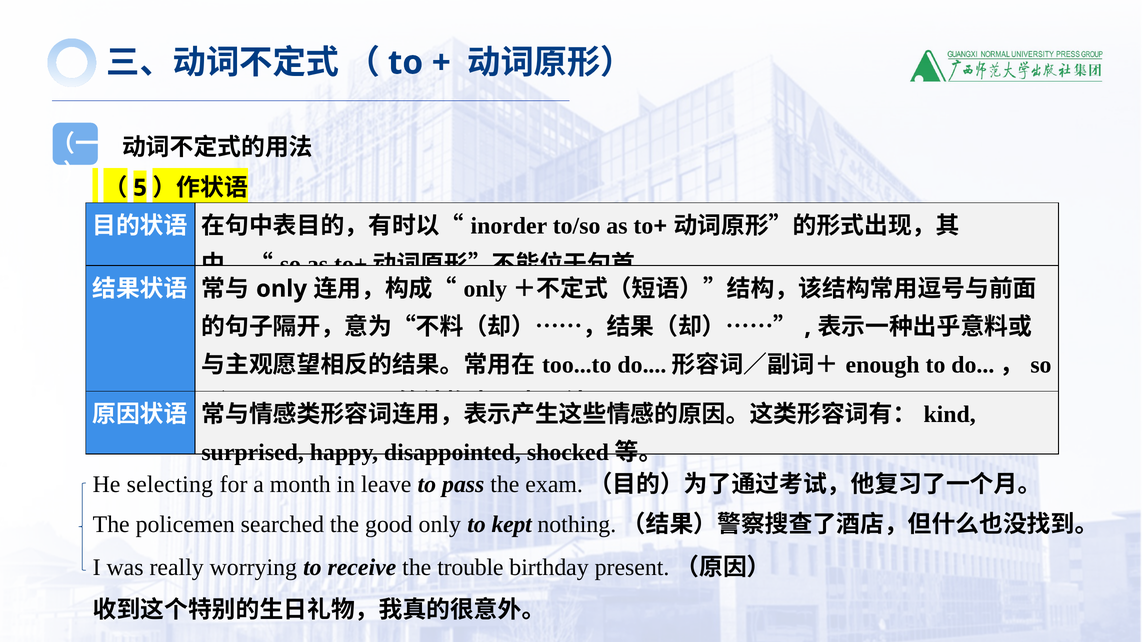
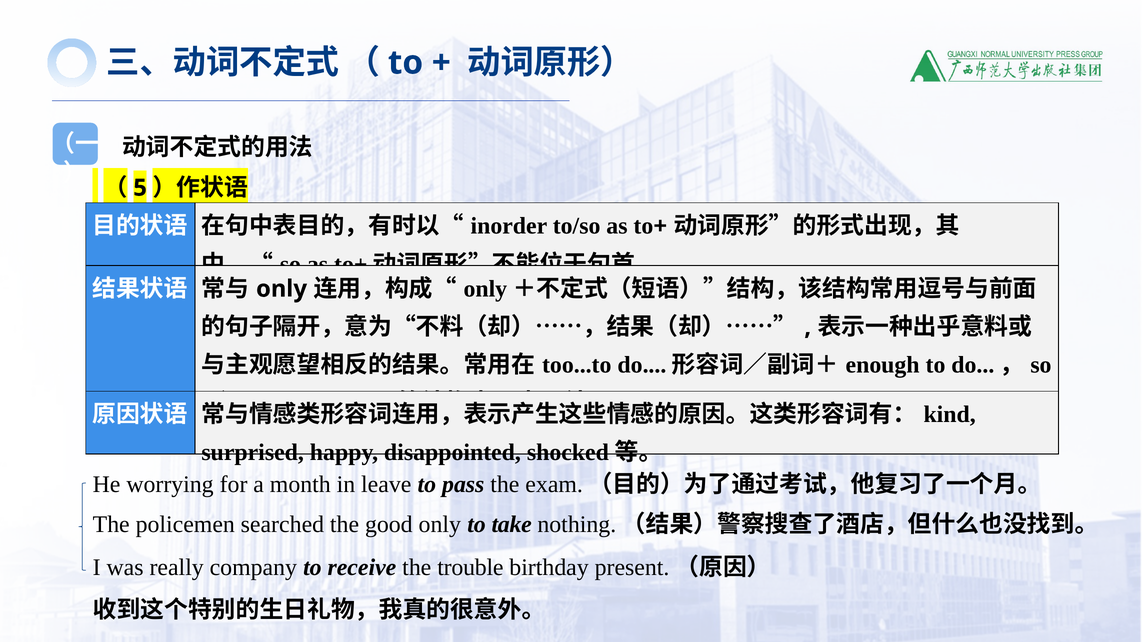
selecting: selecting -> worrying (170, 485)
kept: kept -> take (512, 525)
worrying: worrying -> company (253, 568)
